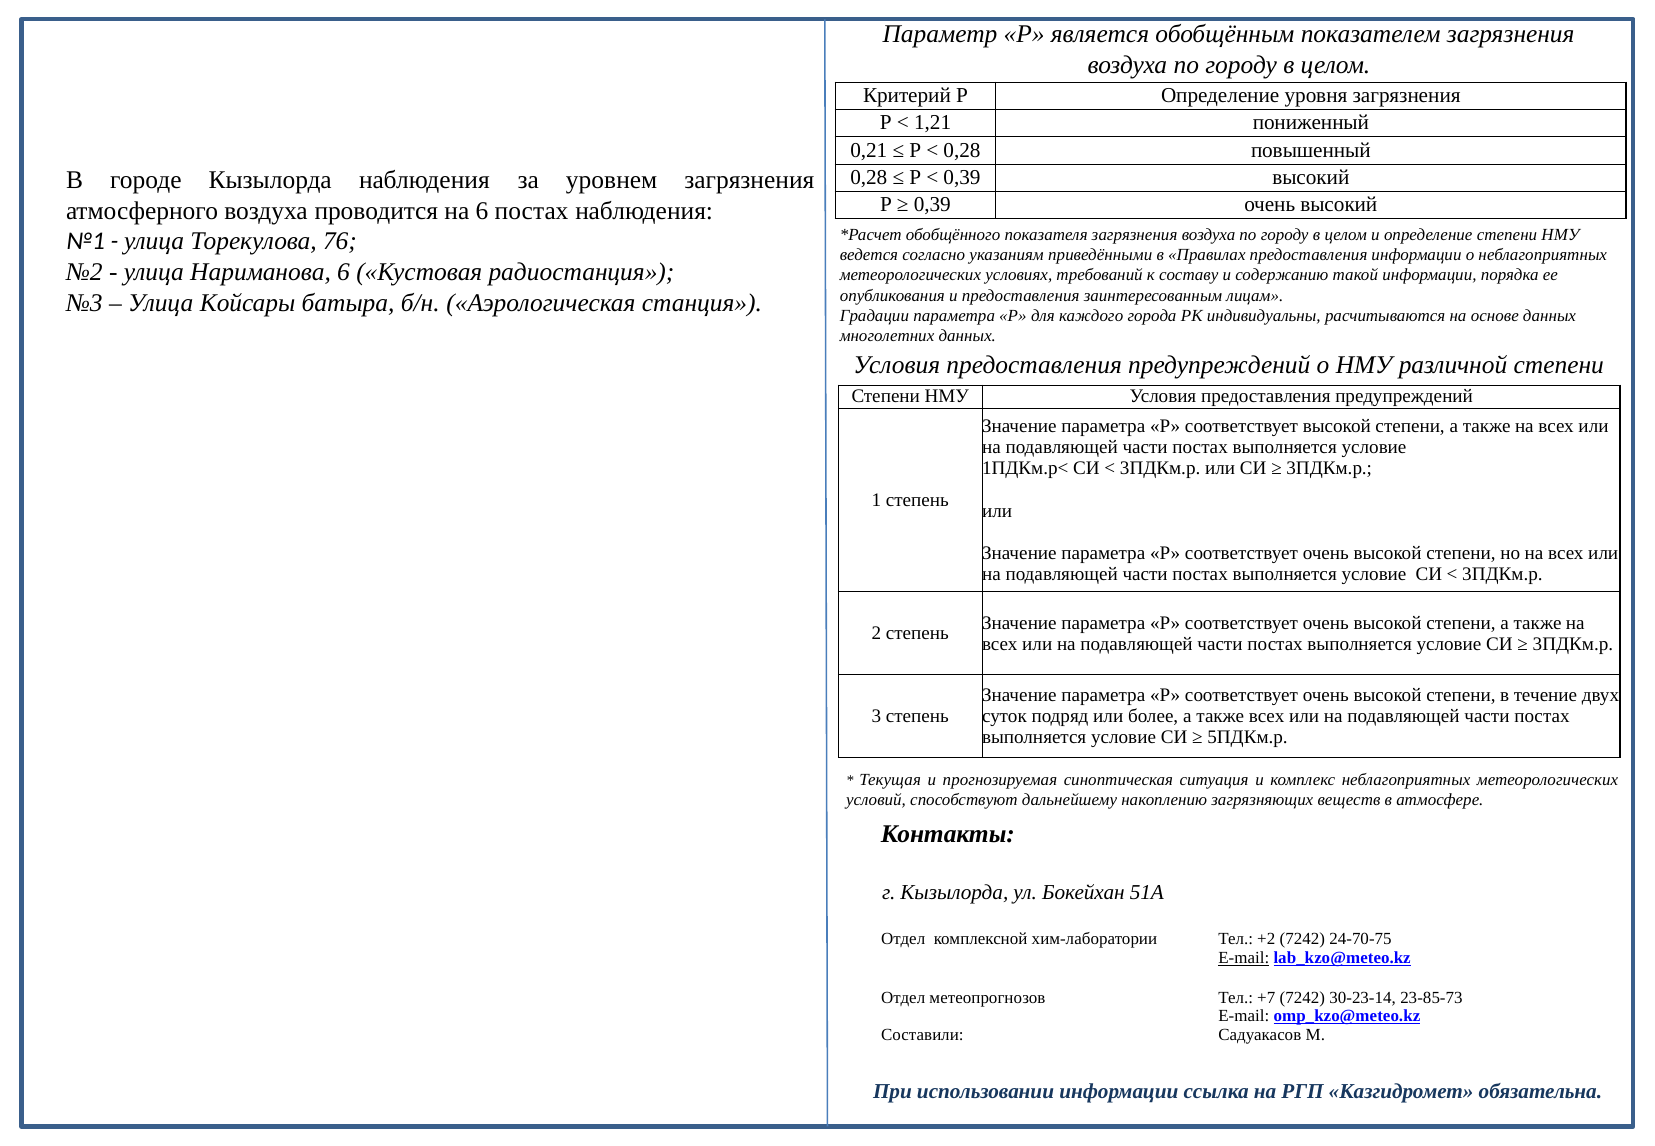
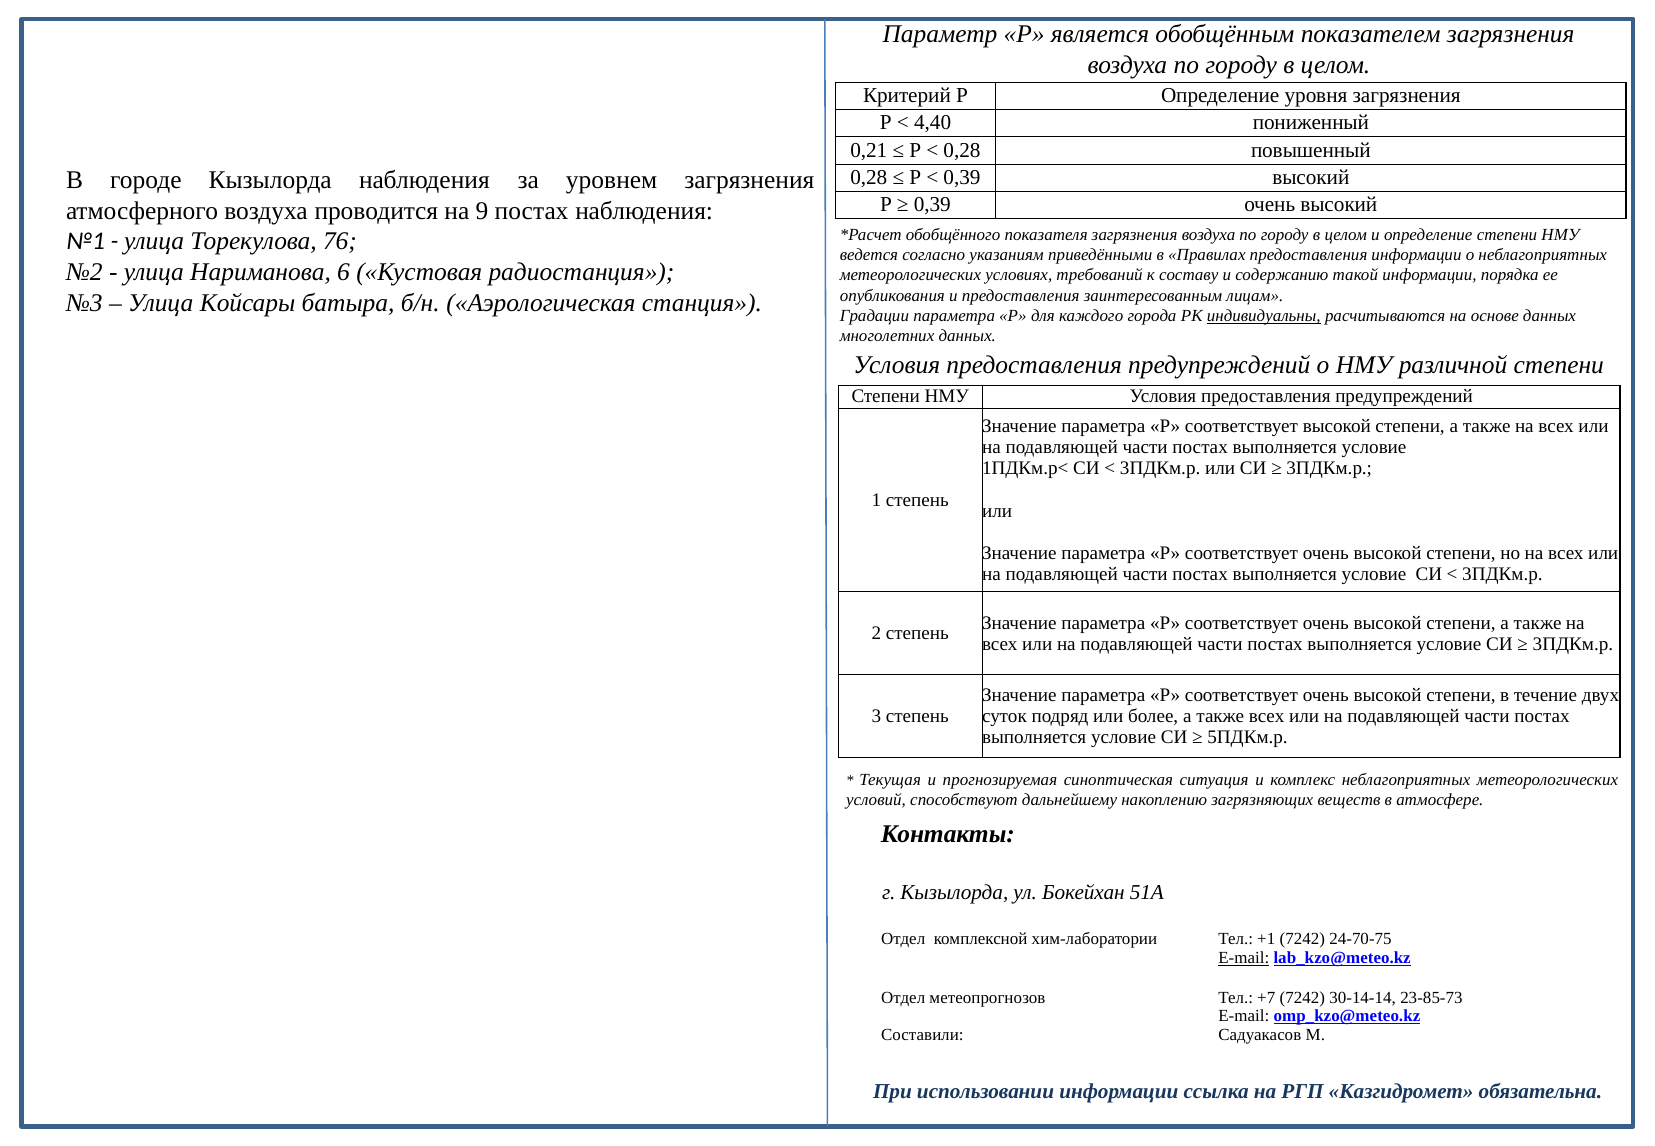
1,21: 1,21 -> 4,40 (933, 123)
на 6: 6 -> 9 (482, 211)
индивидуальны underline: none -> present (1264, 316)
+2: +2 -> +1 (1266, 939)
30-23-14: 30-23-14 -> 30-14-14 (1363, 997)
